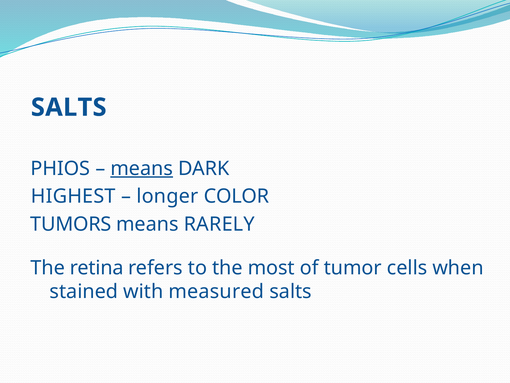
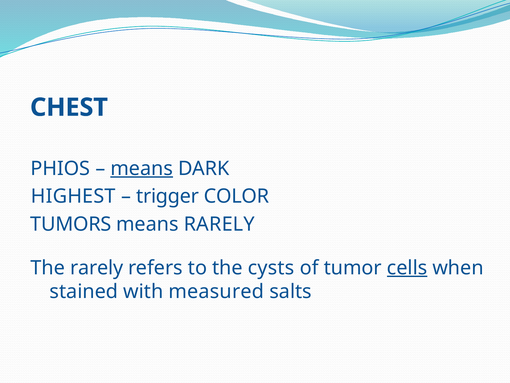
SALTS: SALTS -> CHEST (69, 107)
longer: longer -> trigger (168, 196)
The retina: retina -> rarely (97, 268)
most: most -> cysts (271, 268)
cells underline: none -> present (407, 268)
